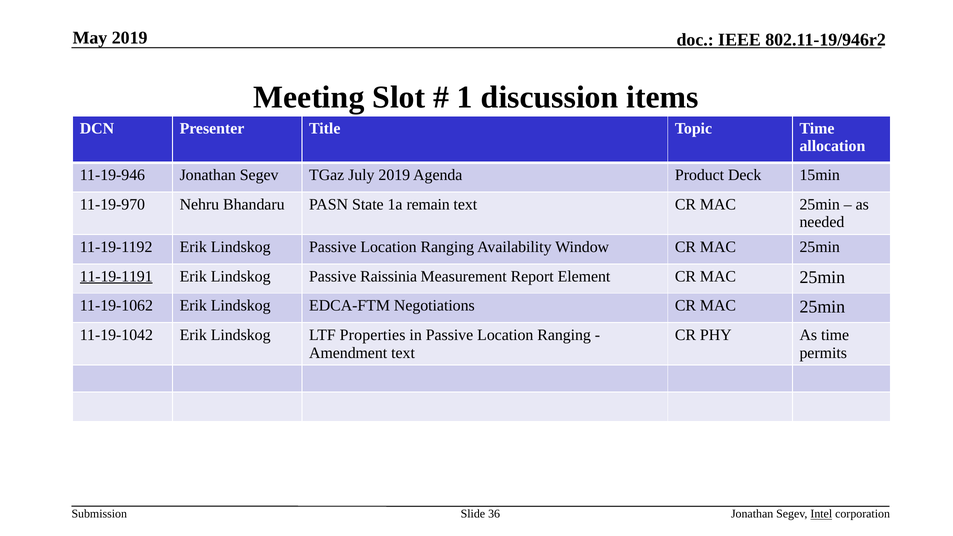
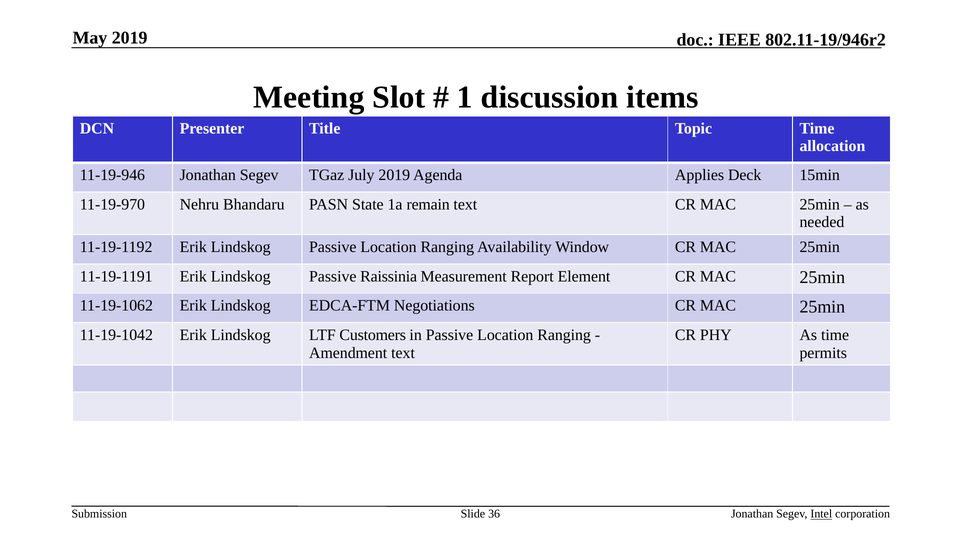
Product: Product -> Applies (700, 175)
11-19-1191 underline: present -> none (116, 276)
Properties: Properties -> Customers (373, 335)
